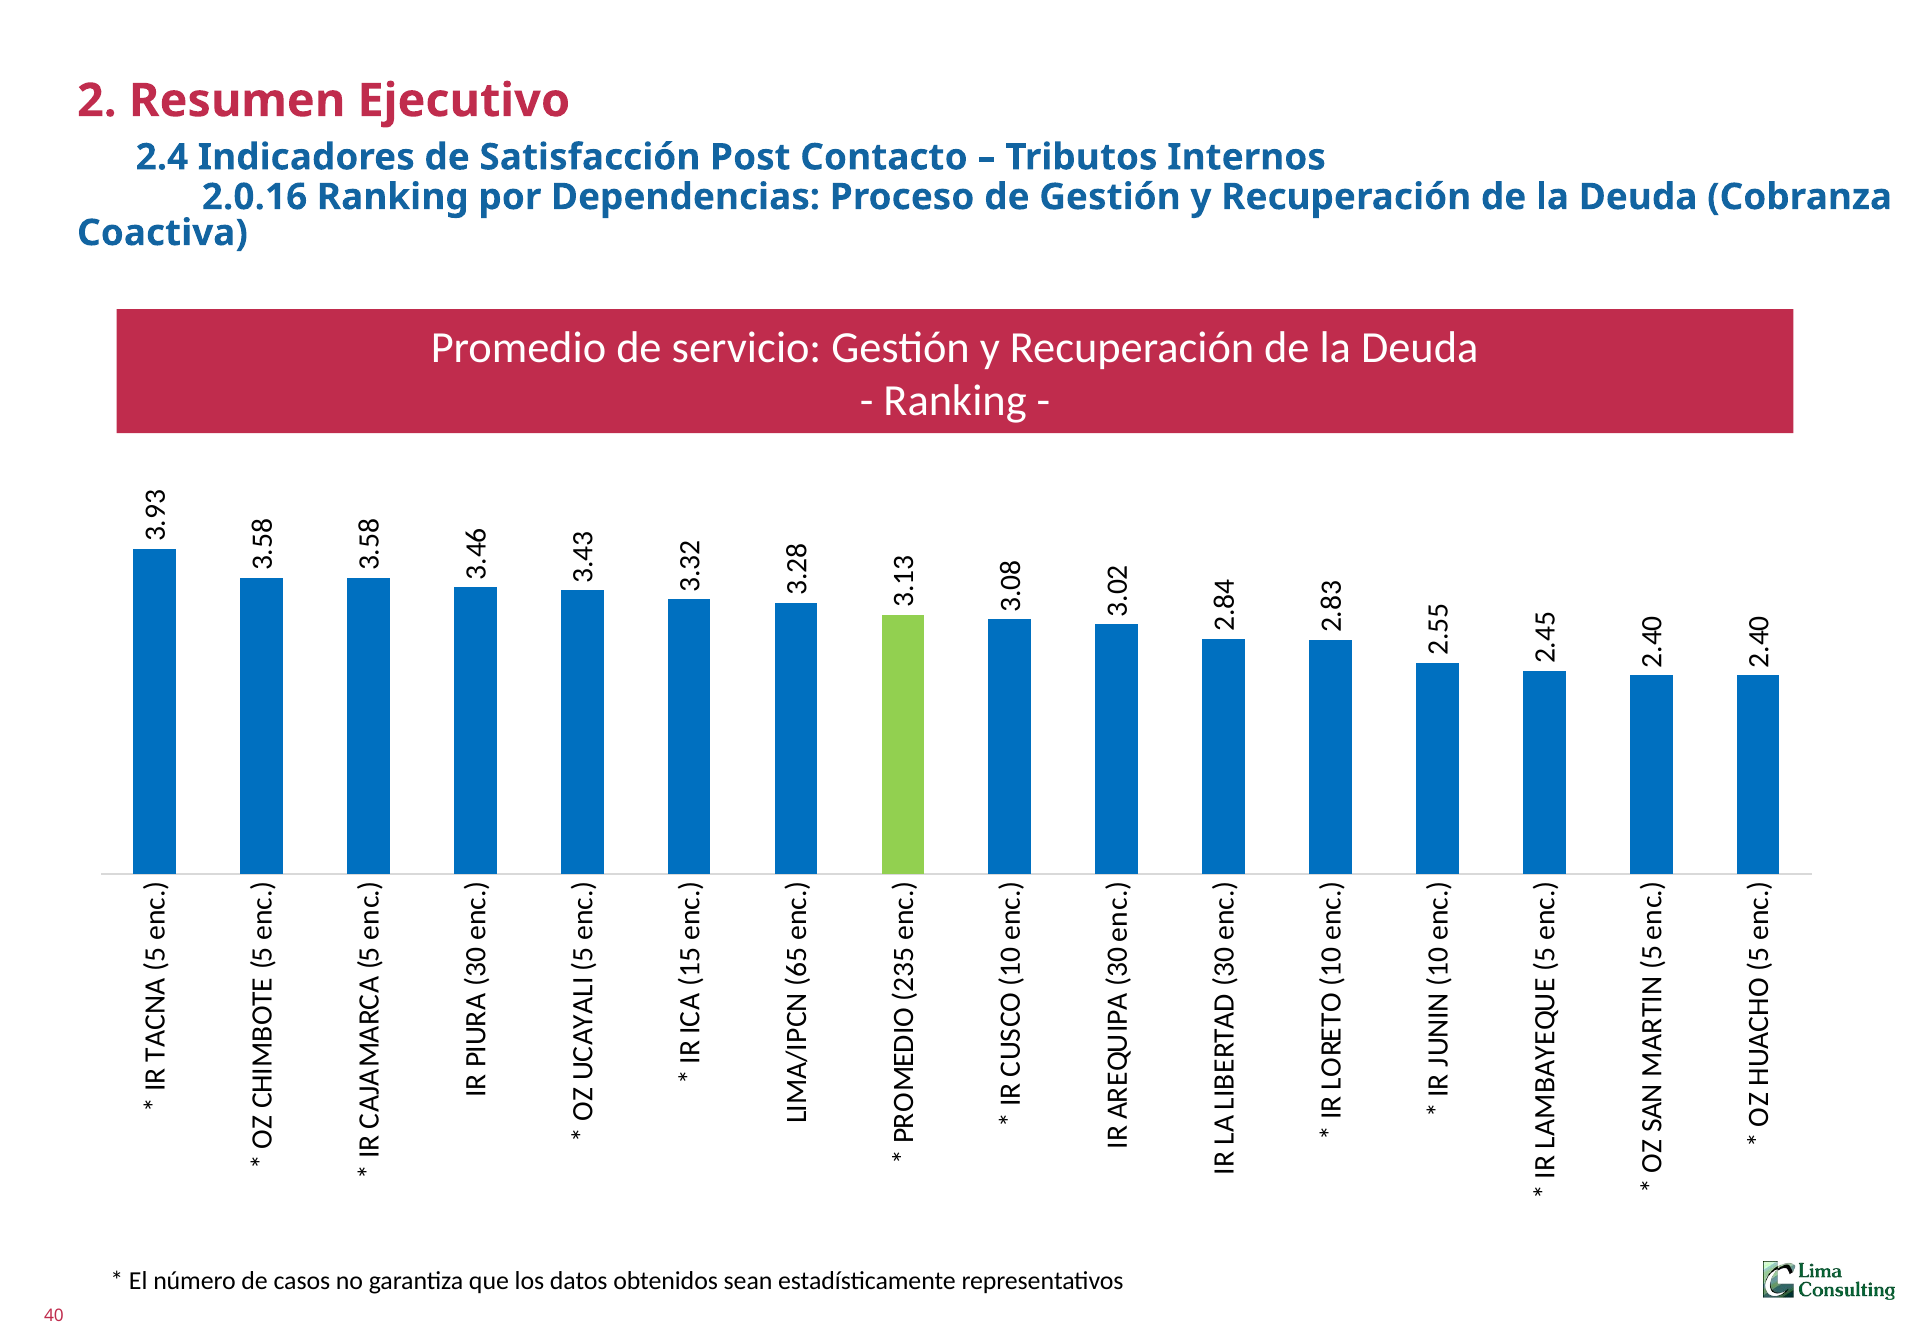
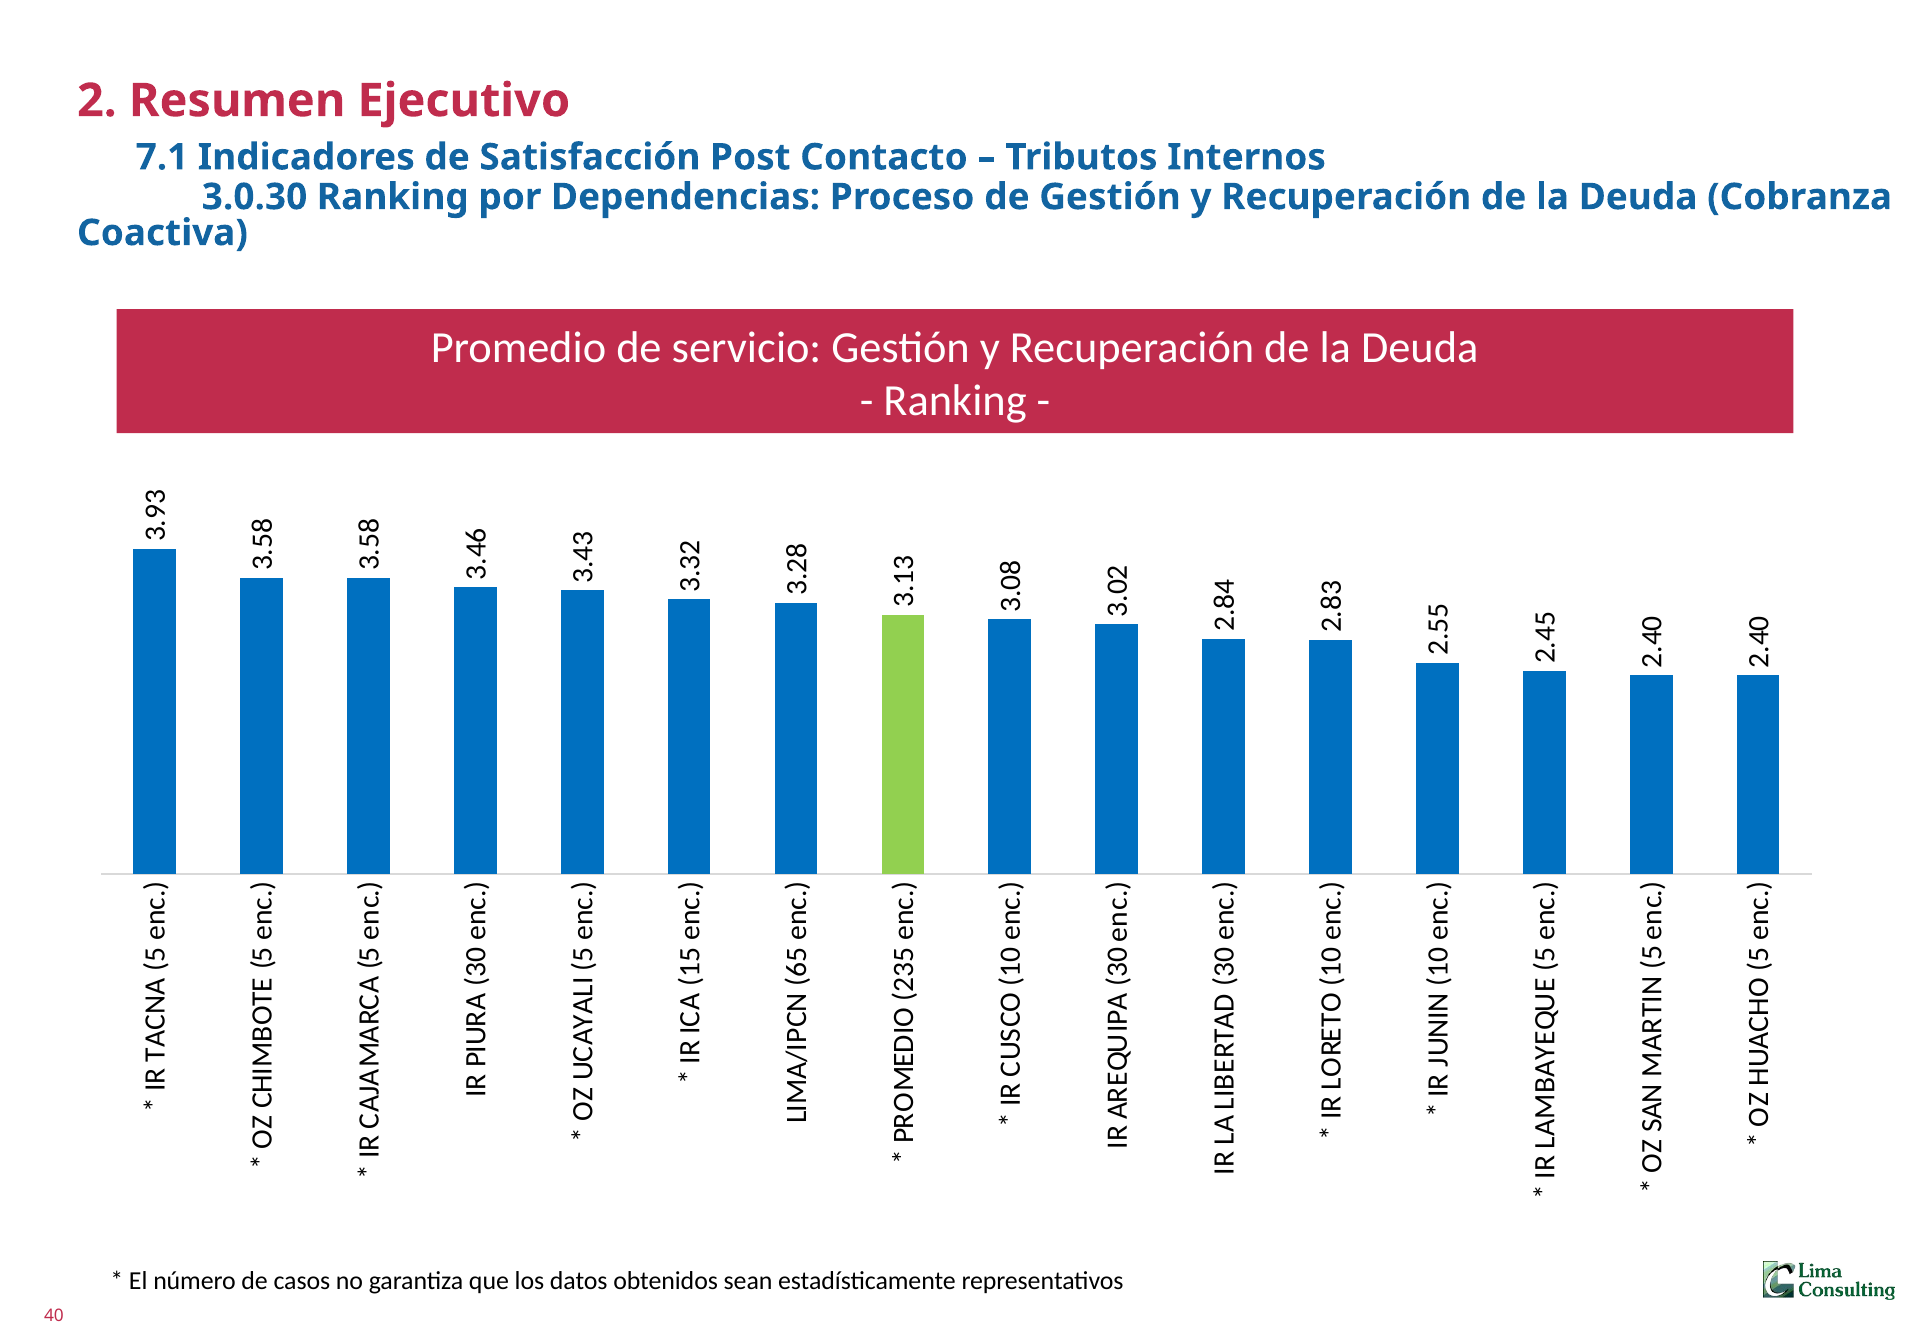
2.4: 2.4 -> 7.1 (162, 157)
2.0.16: 2.0.16 -> 3.0.30 (255, 197)
